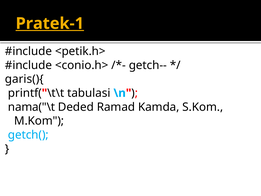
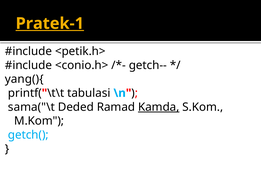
garis(){: garis(){ -> yang(){ (24, 79)
nama("\t: nama("\t -> sama("\t (31, 107)
Kamda underline: none -> present (159, 107)
